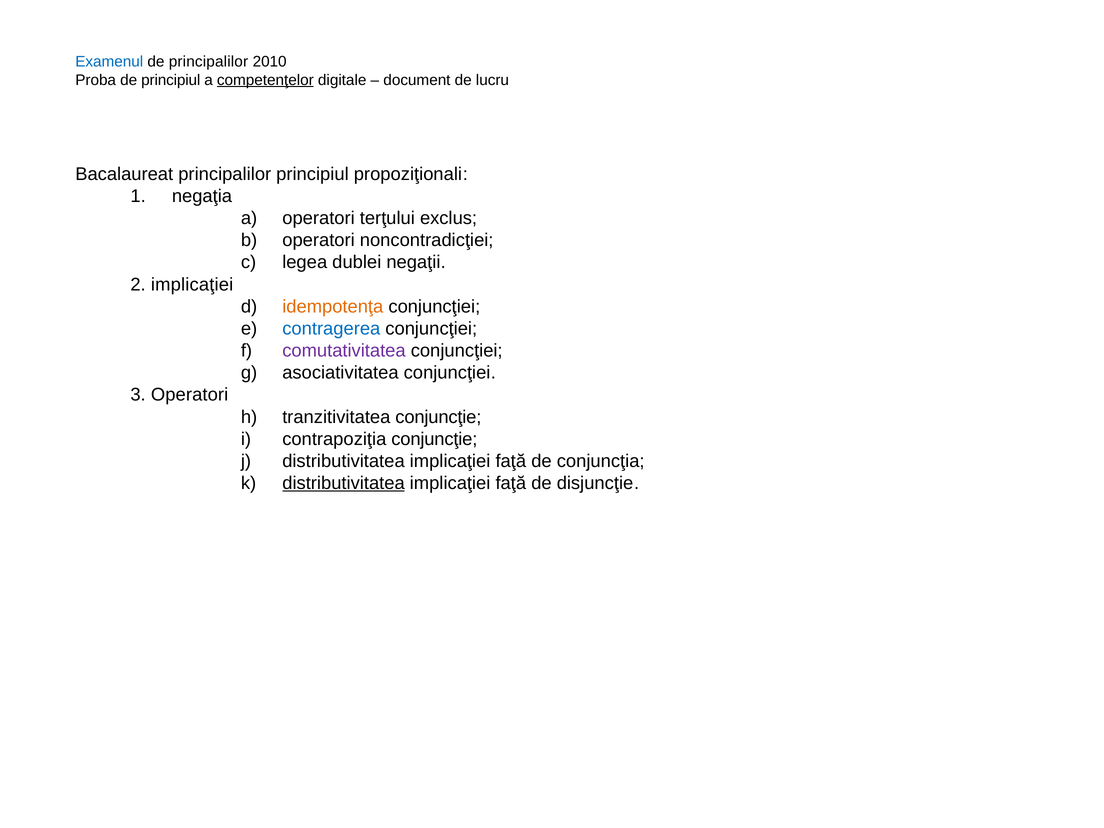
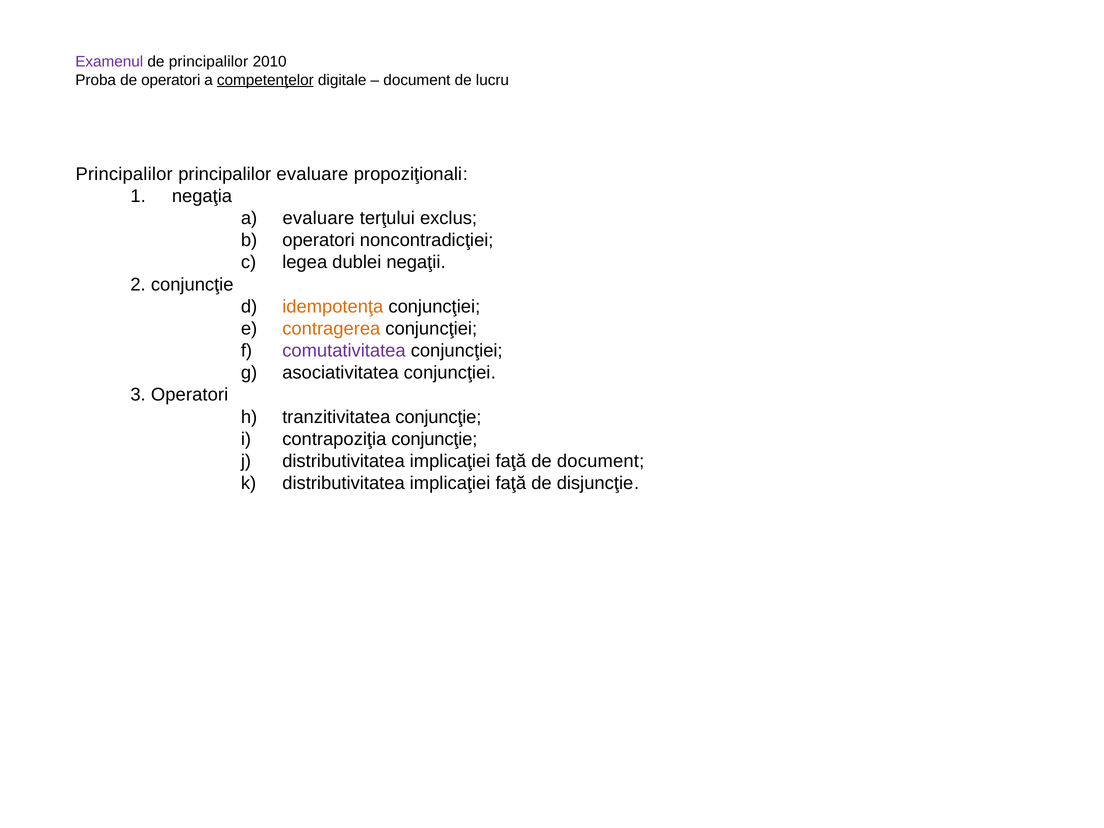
Examenul colour: blue -> purple (109, 62)
de principiul: principiul -> operatori (171, 80)
Bacalaureat: Bacalaureat -> Principalilor (124, 174)
principalilor principiul: principiul -> evaluare (312, 174)
a operatori: operatori -> evaluare (318, 218)
2 implicaţiei: implicaţiei -> conjuncţie (192, 284)
contragerea colour: blue -> orange (331, 329)
de conjuncţia: conjuncţia -> document (601, 461)
distributivitatea underline: present -> none (344, 483)
